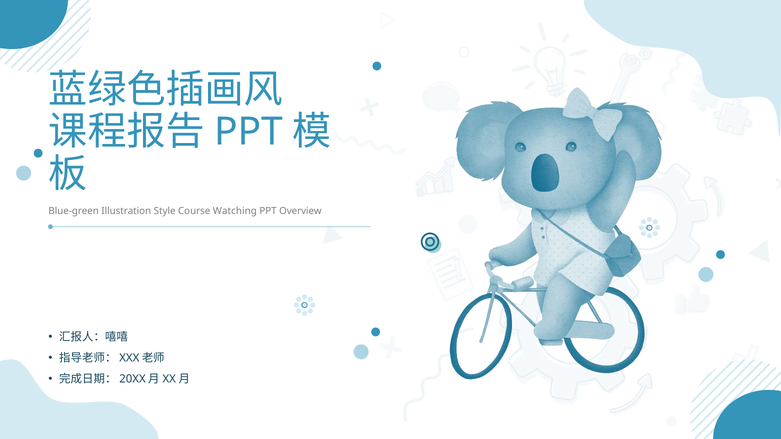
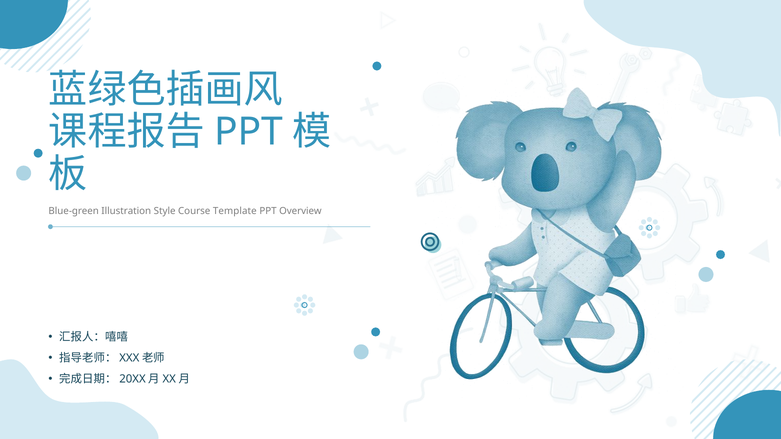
Watching: Watching -> Template (235, 211)
